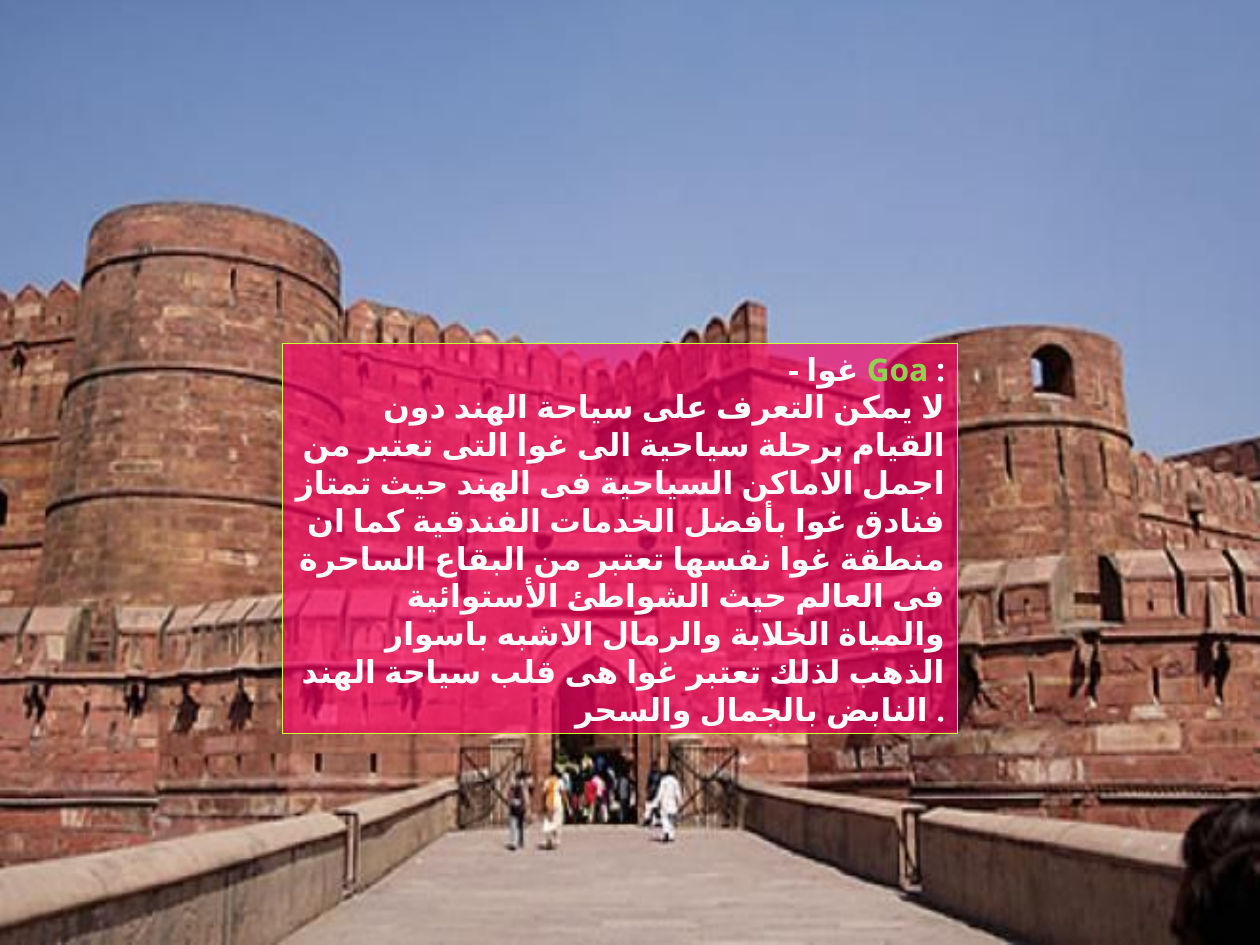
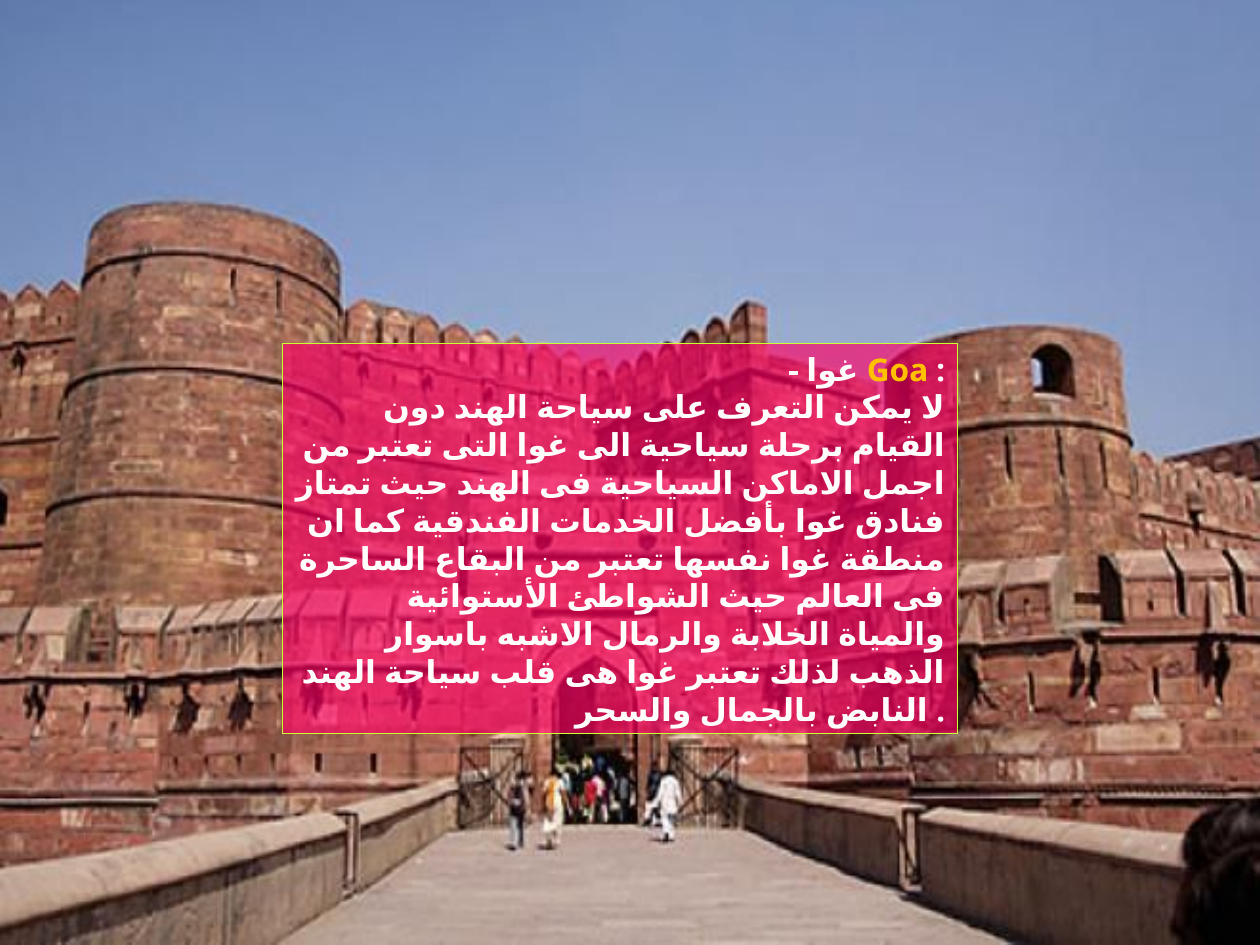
Goa colour: light green -> yellow (897, 371)
